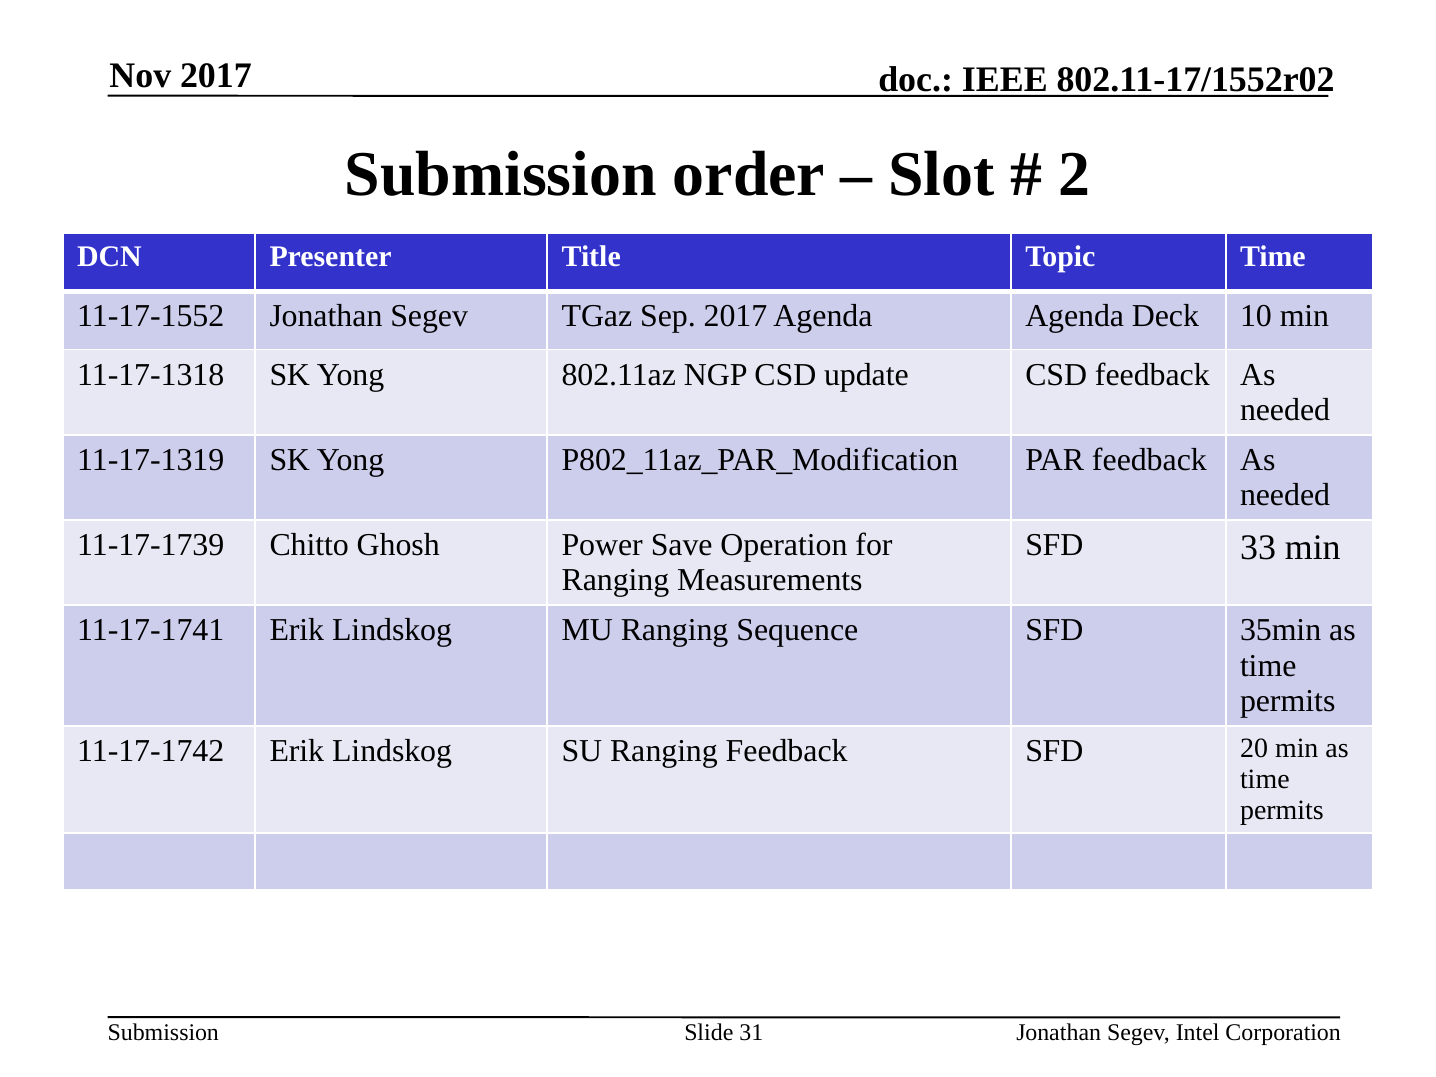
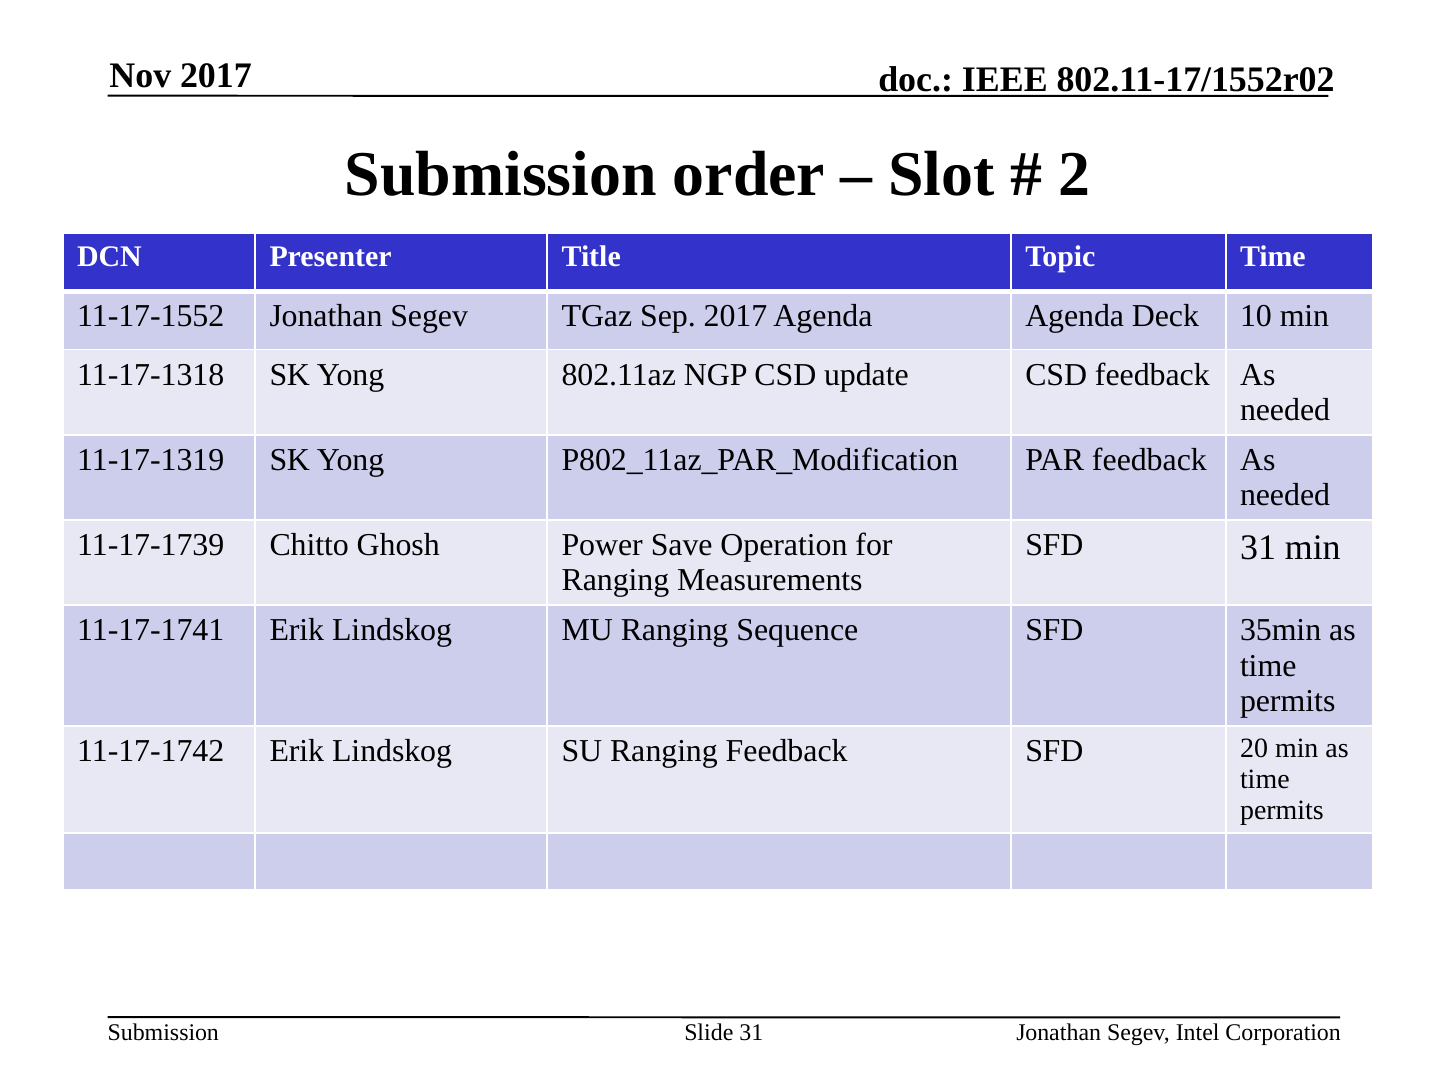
SFD 33: 33 -> 31 (1258, 547)
